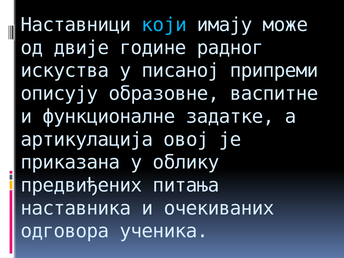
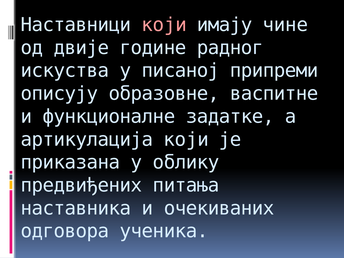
који colour: light blue -> pink (164, 25)
може: може -> чине (285, 25)
артикулација овој: овој -> који (186, 139)
